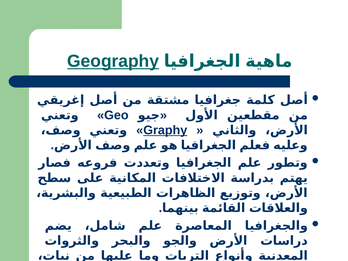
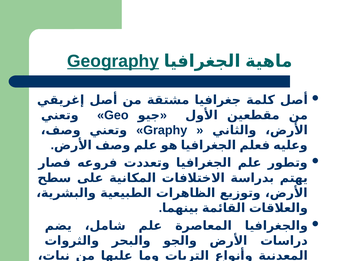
Graphy underline: present -> none (165, 130)
